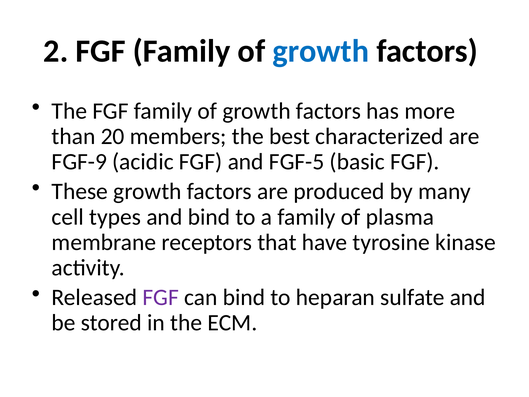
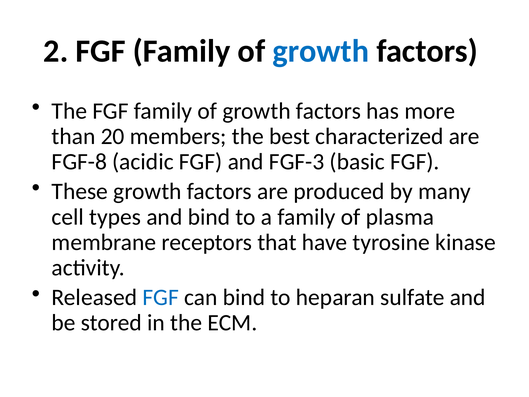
FGF-9: FGF-9 -> FGF-8 (79, 162)
FGF-5: FGF-5 -> FGF-3 (297, 162)
FGF colour: purple -> blue (161, 297)
